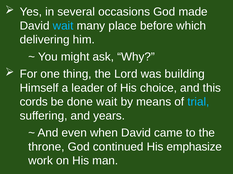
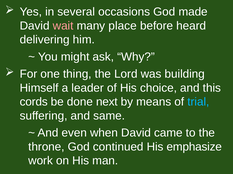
wait colour: light blue -> pink (63, 26)
which: which -> heard (191, 26)
done wait: wait -> next (107, 102)
years: years -> same (109, 116)
